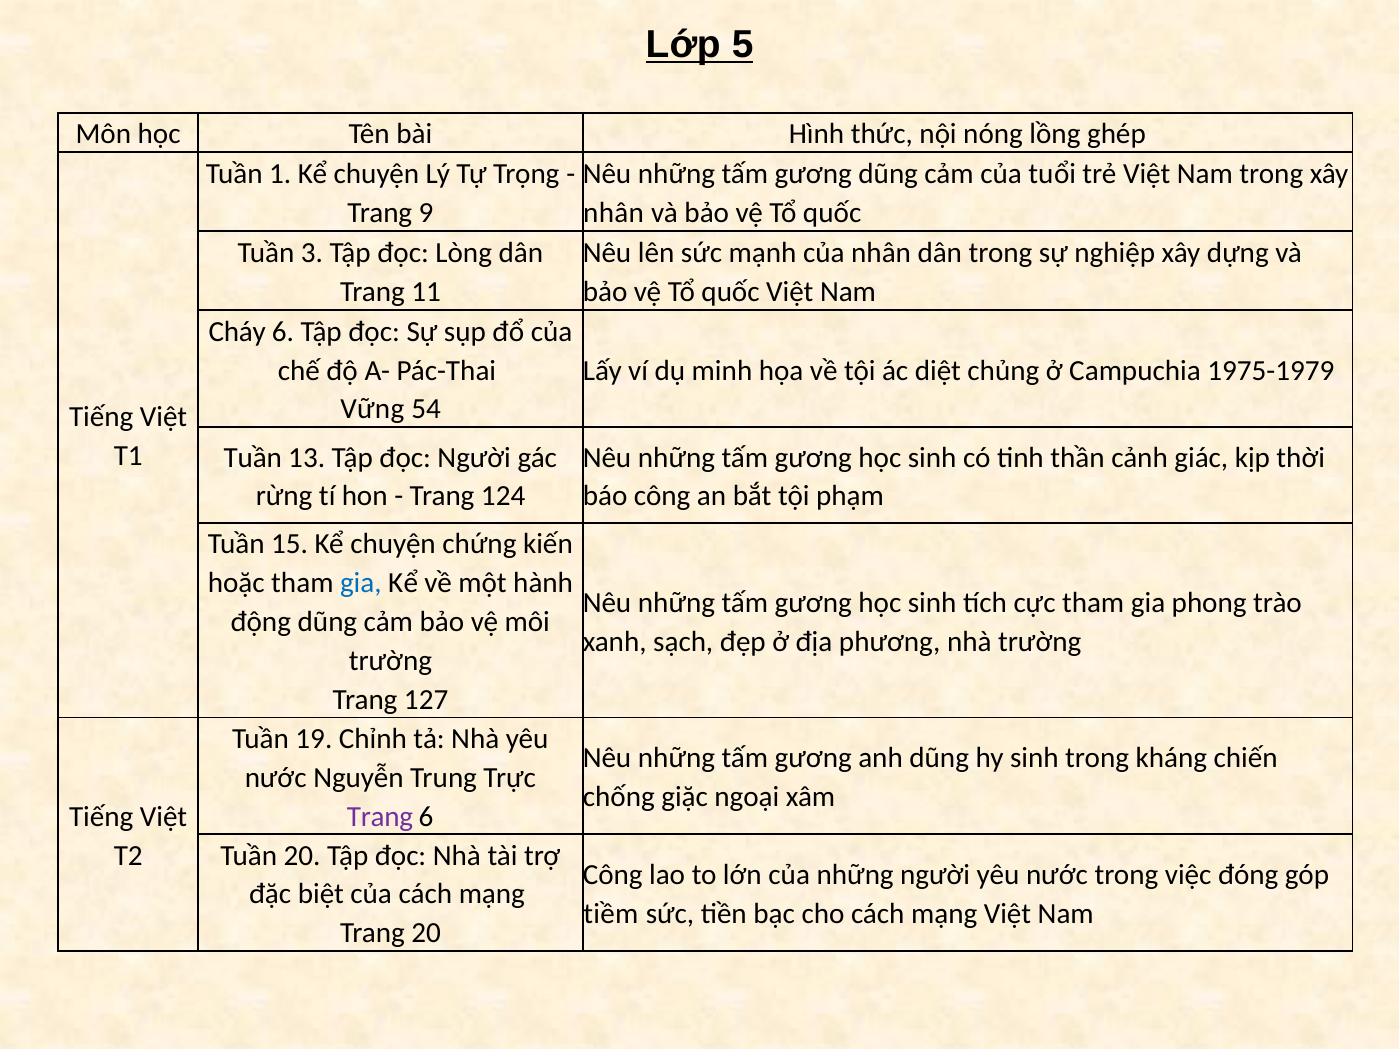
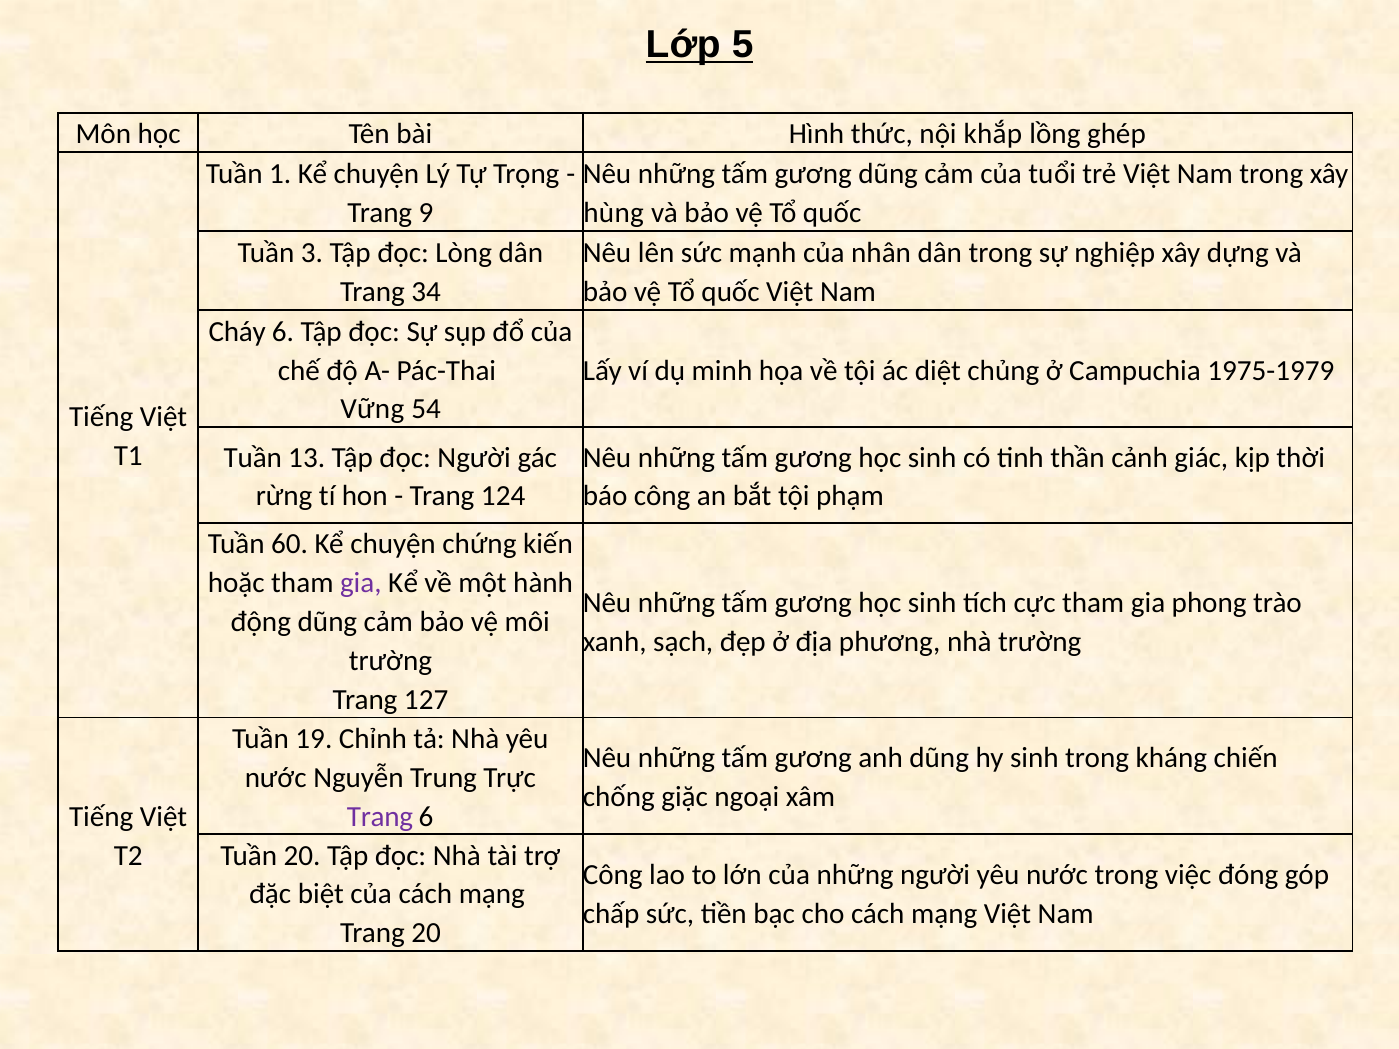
nóng: nóng -> khắp (993, 134)
nhân: nhân -> hùng (614, 213)
11: 11 -> 34 (426, 292)
15: 15 -> 60 (290, 544)
gia colour: blue -> purple (361, 583)
tiềm: tiềm -> chấp (611, 914)
